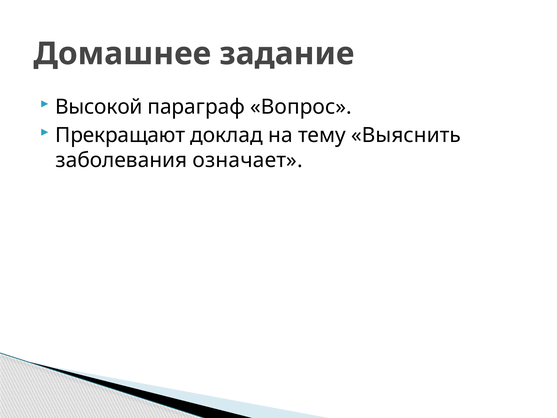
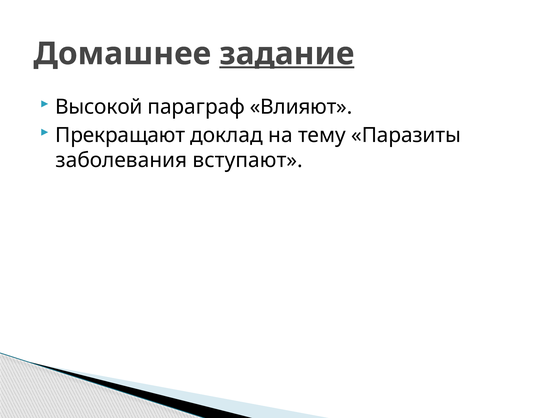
задание underline: none -> present (287, 54)
Вопрос: Вопрос -> Влияют (301, 107)
Выяснить: Выяснить -> Паразиты (406, 135)
означает: означает -> вступают (248, 160)
